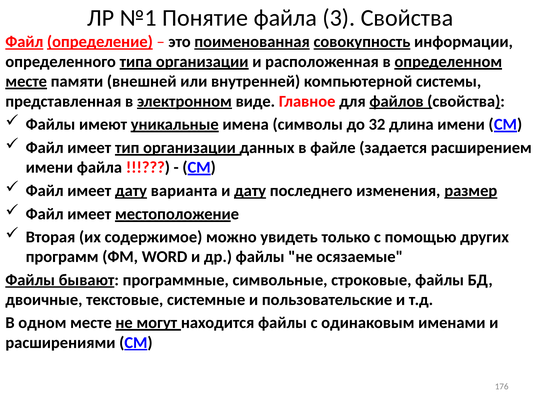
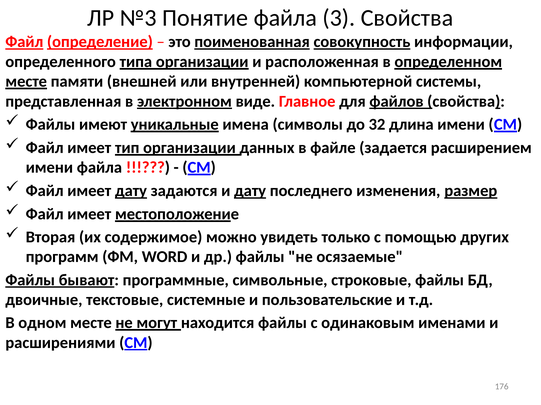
№1: №1 -> №3 (138, 18)
варианта: варианта -> задаются (184, 191)
